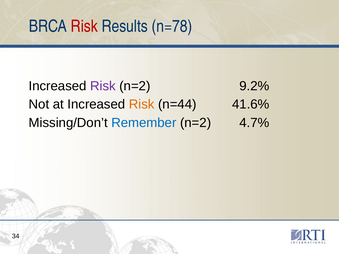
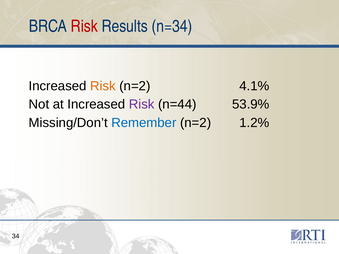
n=78: n=78 -> n=34 (172, 26)
Risk colour: purple -> orange (103, 86)
9.2%: 9.2% -> 4.1% (254, 86)
Risk colour: orange -> purple (142, 104)
41.6%: 41.6% -> 53.9% (251, 104)
4.7%: 4.7% -> 1.2% (254, 123)
